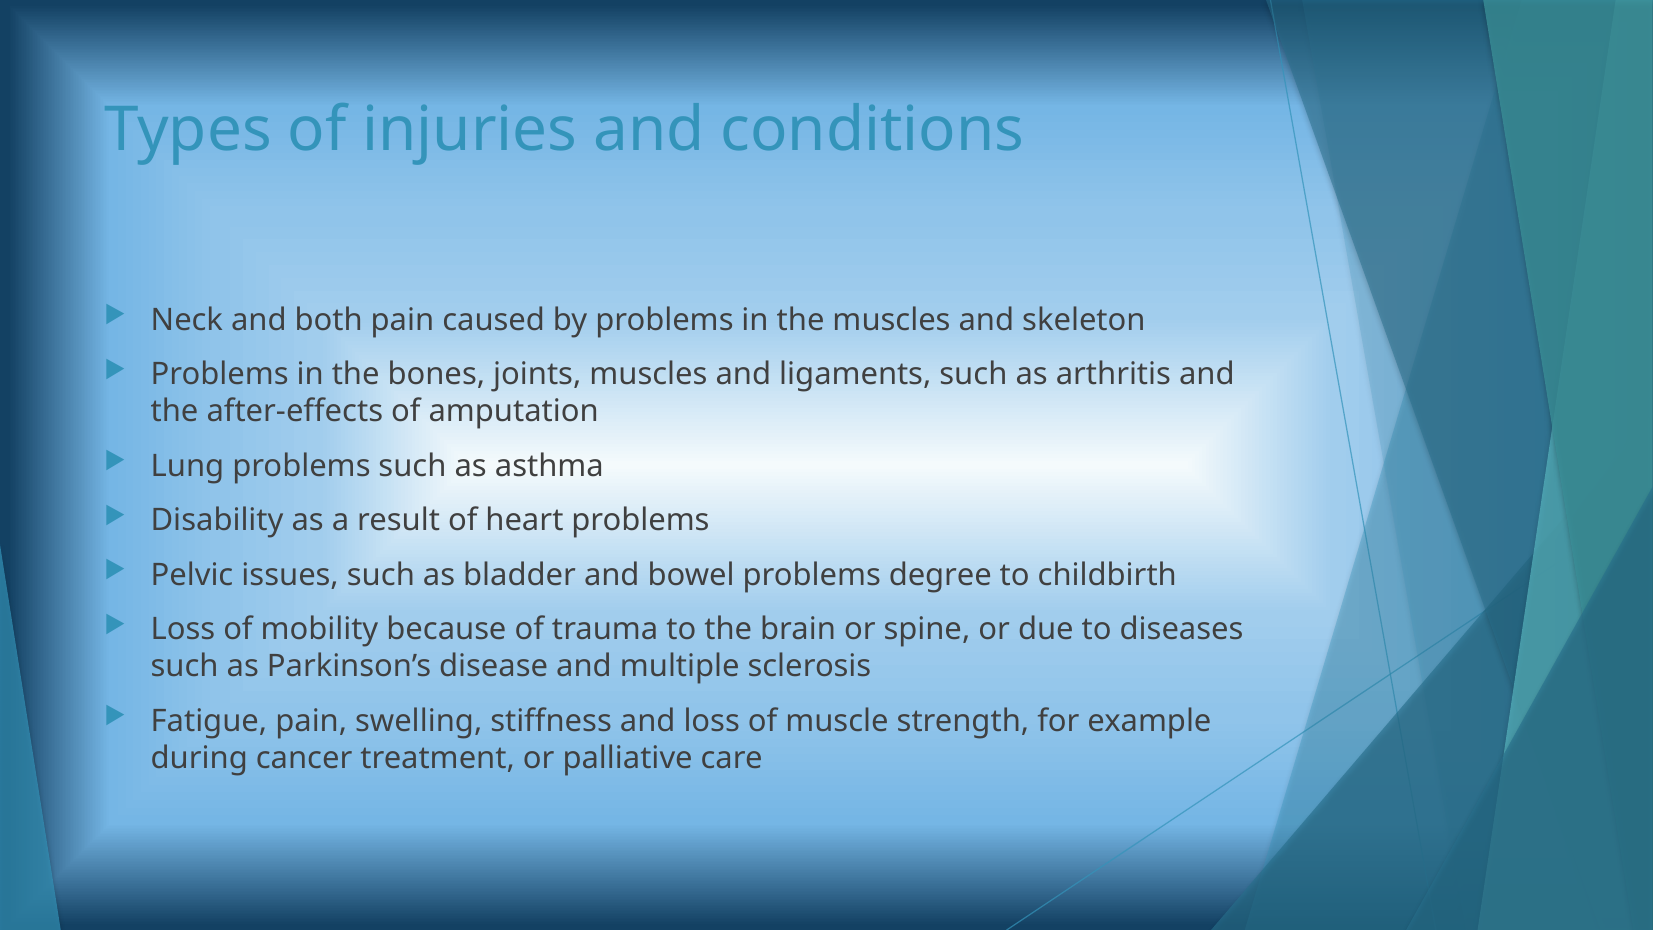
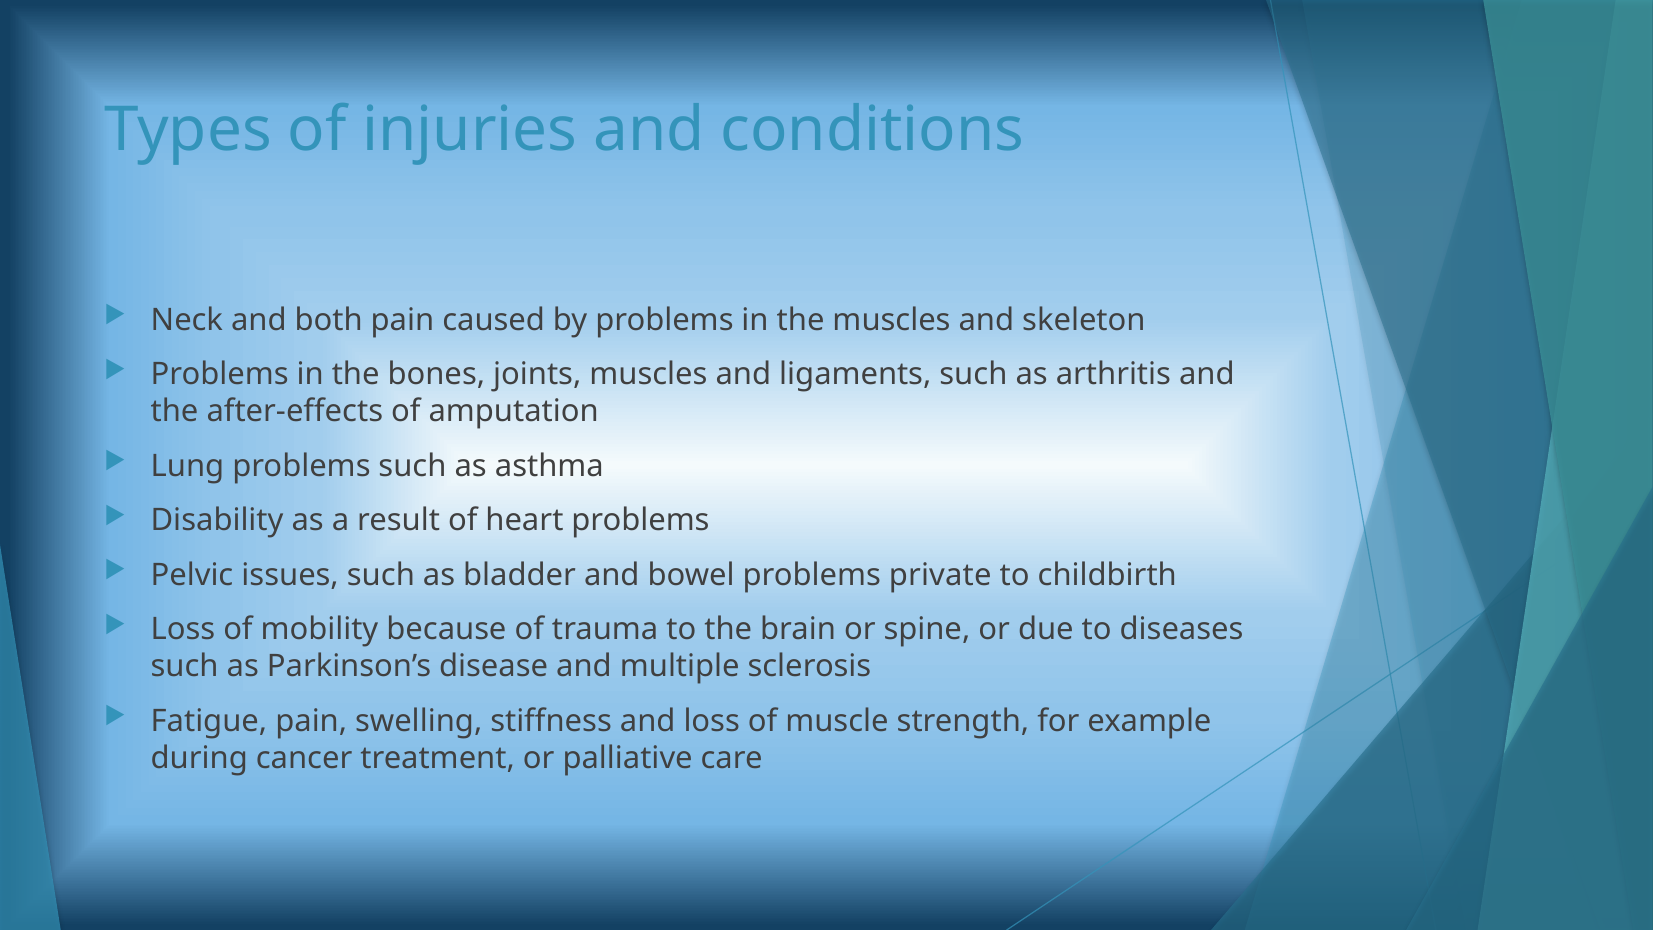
degree: degree -> private (940, 575)
